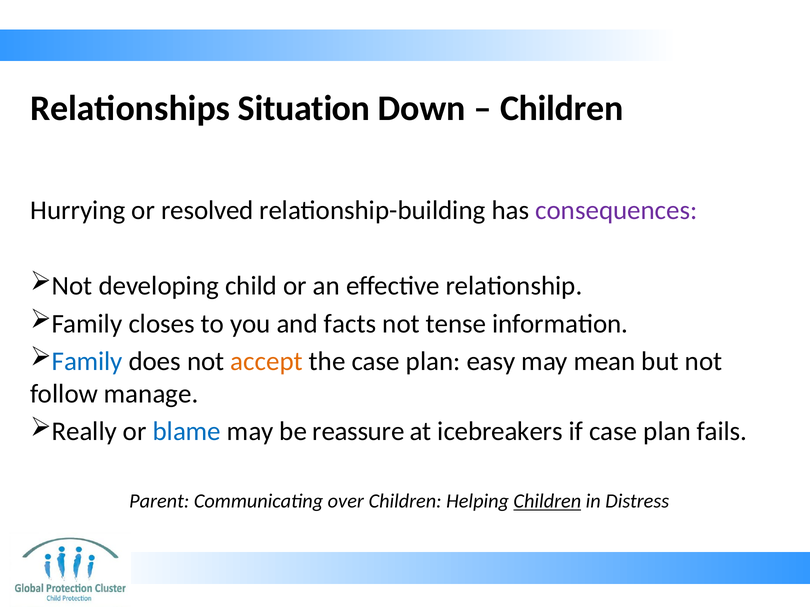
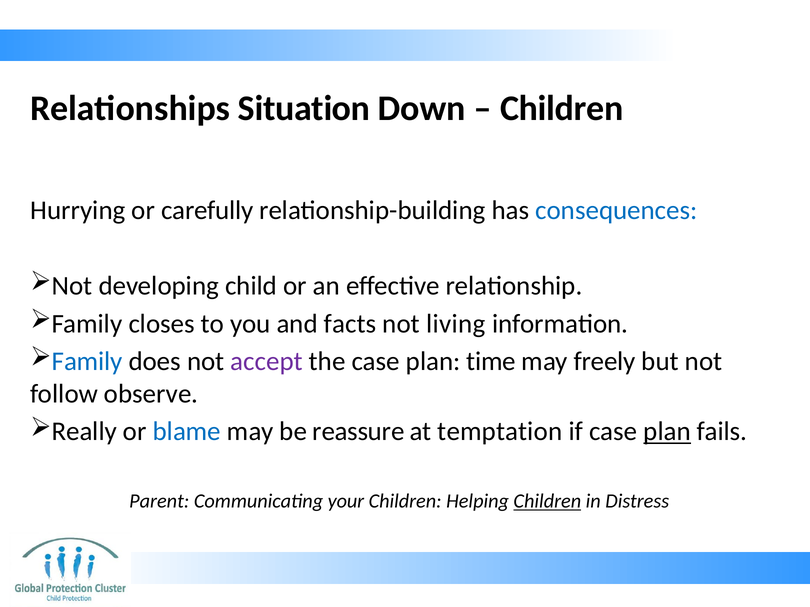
resolved: resolved -> carefully (207, 211)
consequences colour: purple -> blue (616, 211)
tense: tense -> living (456, 324)
accept colour: orange -> purple (267, 362)
easy: easy -> time (491, 362)
mean: mean -> freely (605, 362)
manage: manage -> observe (151, 394)
icebreakers: icebreakers -> temptation (500, 432)
plan underline: none -> present (667, 432)
over: over -> your (346, 502)
